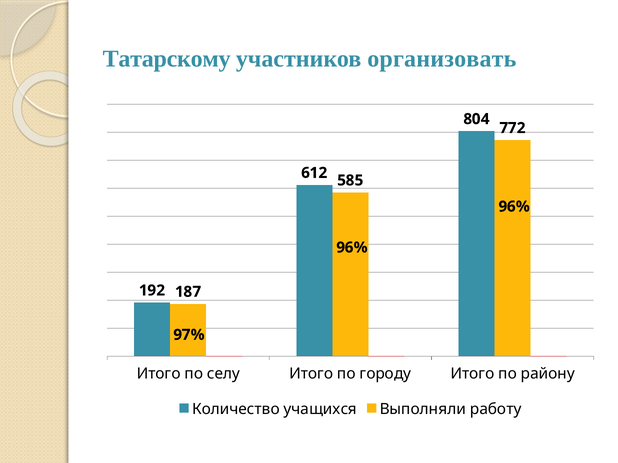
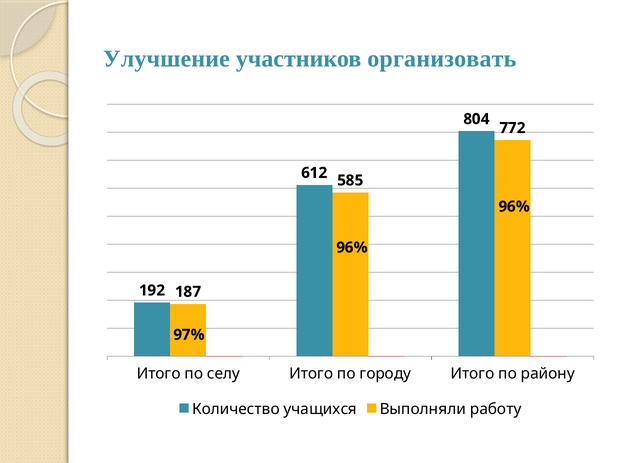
Татарскому: Татарскому -> Улучшение (166, 59)
